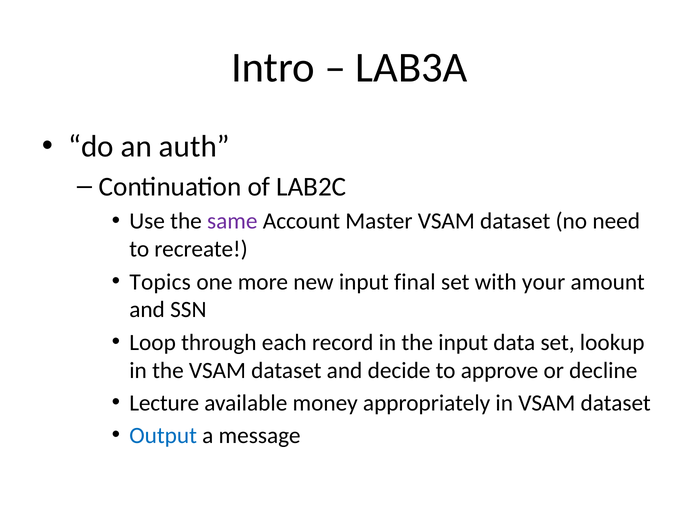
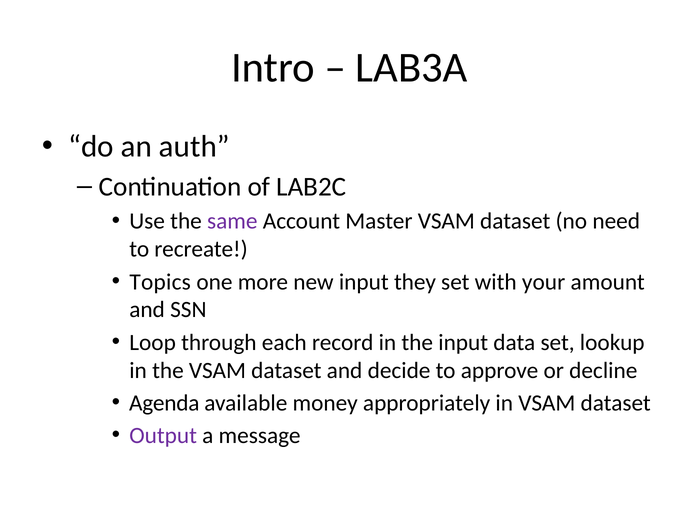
final: final -> they (415, 282)
Lecture: Lecture -> Agenda (164, 403)
Output colour: blue -> purple (163, 436)
